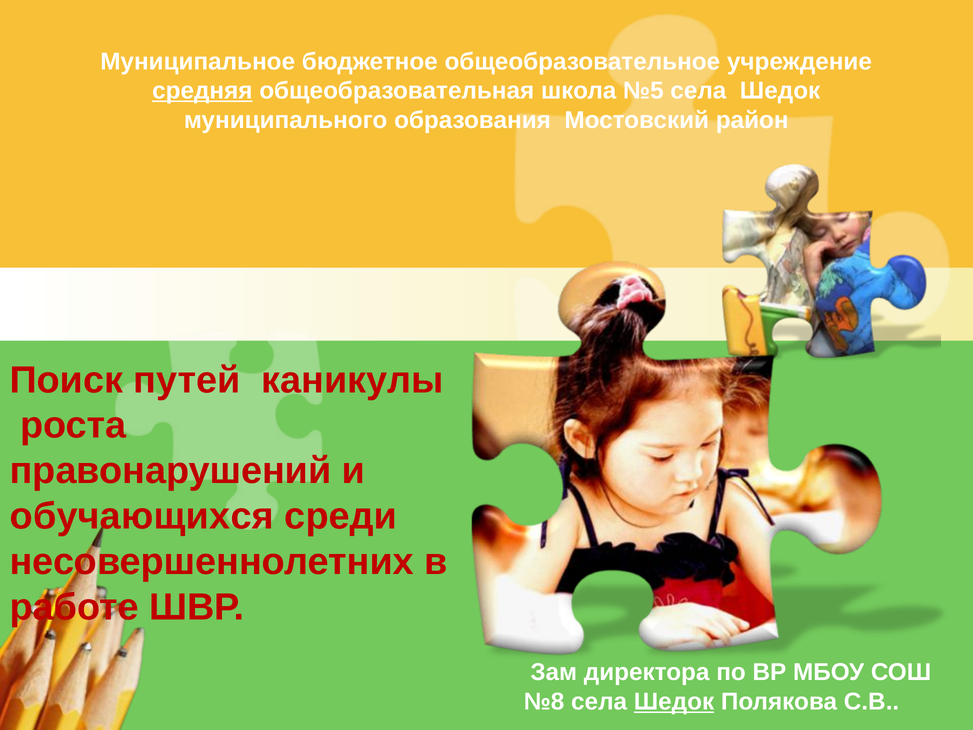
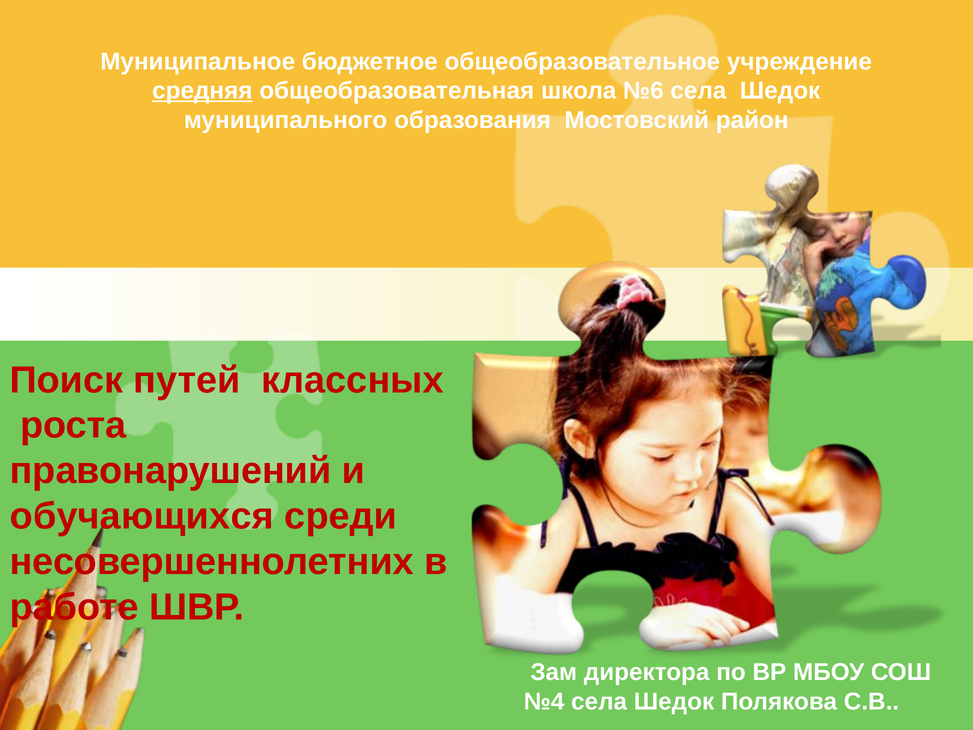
№5: №5 -> №6 (643, 91)
каникулы: каникулы -> классных (353, 380)
№8: №8 -> №4 (544, 701)
Шедок underline: present -> none (674, 701)
